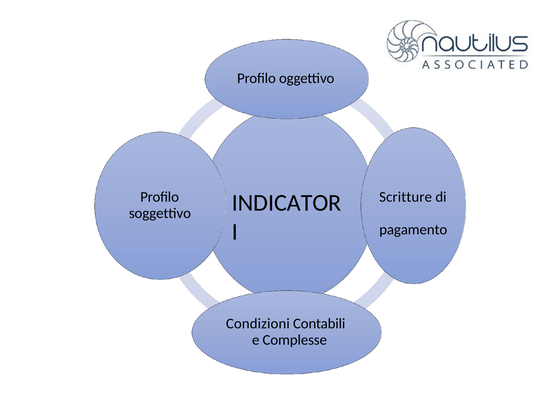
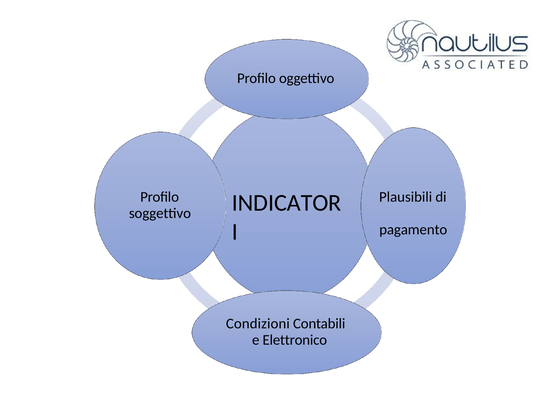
Scritture: Scritture -> Plausibili (406, 197)
Complesse: Complesse -> Elettronico (295, 340)
